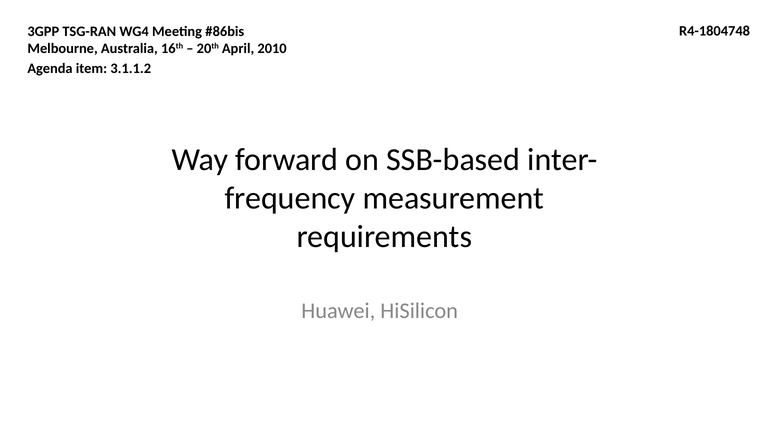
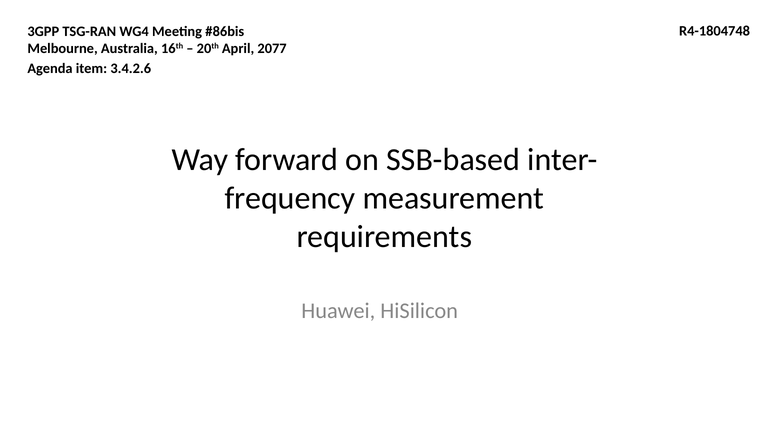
2010: 2010 -> 2077 (272, 49)
3.1.1.2: 3.1.1.2 -> 3.4.2.6 (131, 69)
